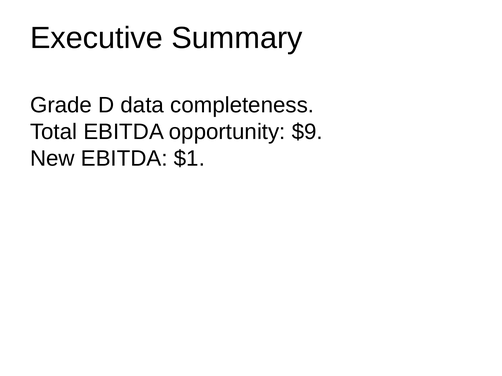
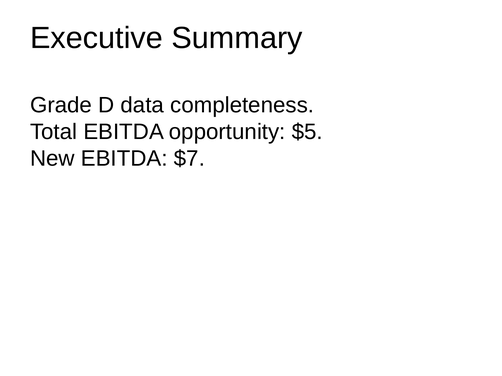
$9: $9 -> $5 (307, 132)
$1: $1 -> $7 (189, 159)
